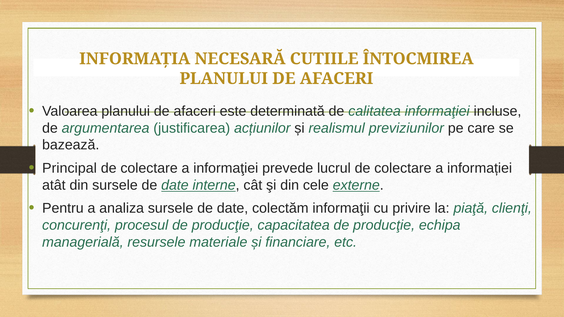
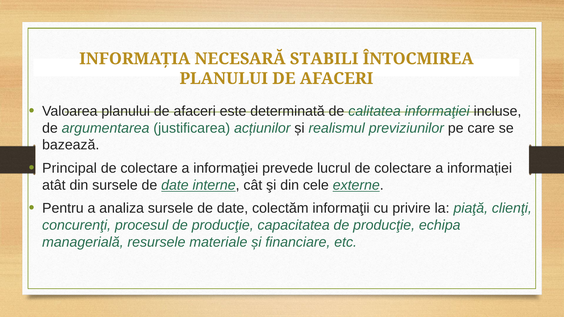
CUTIILE: CUTIILE -> STABILI (324, 59)
